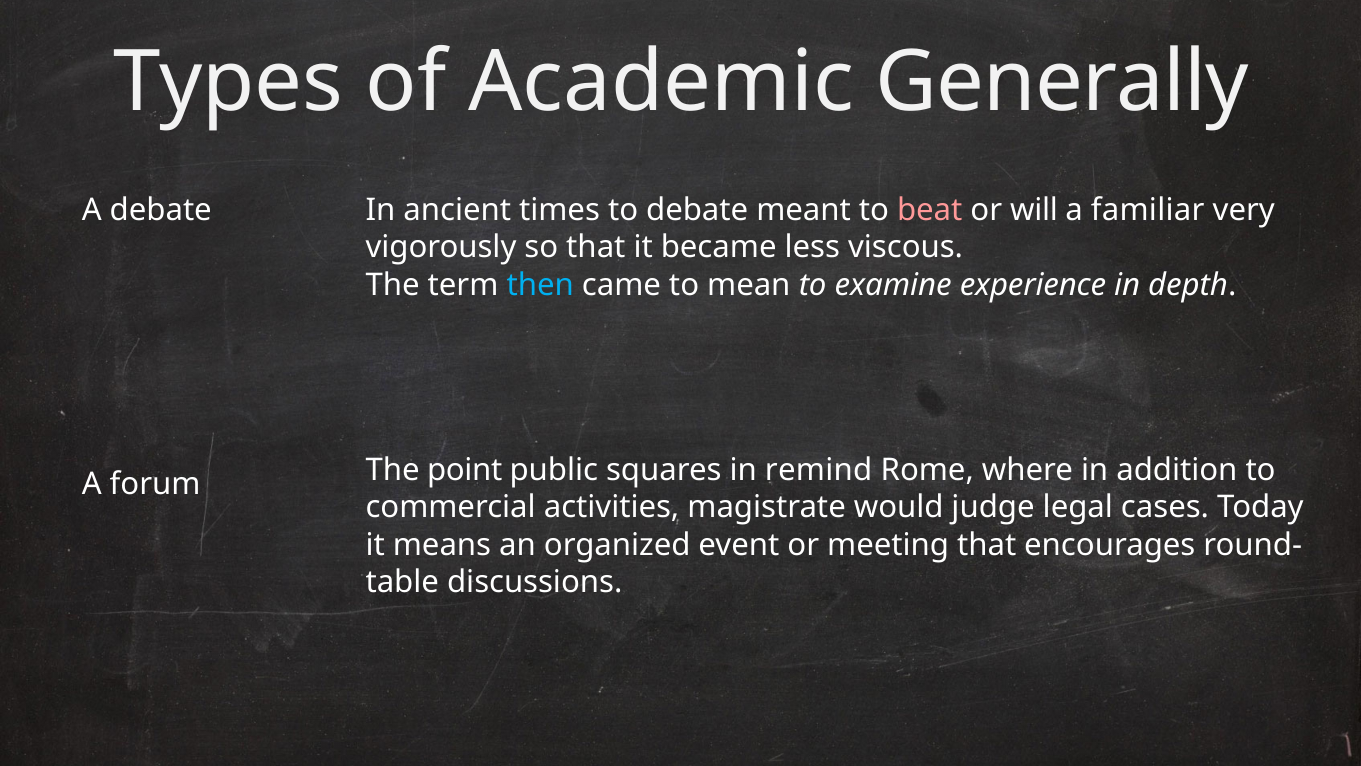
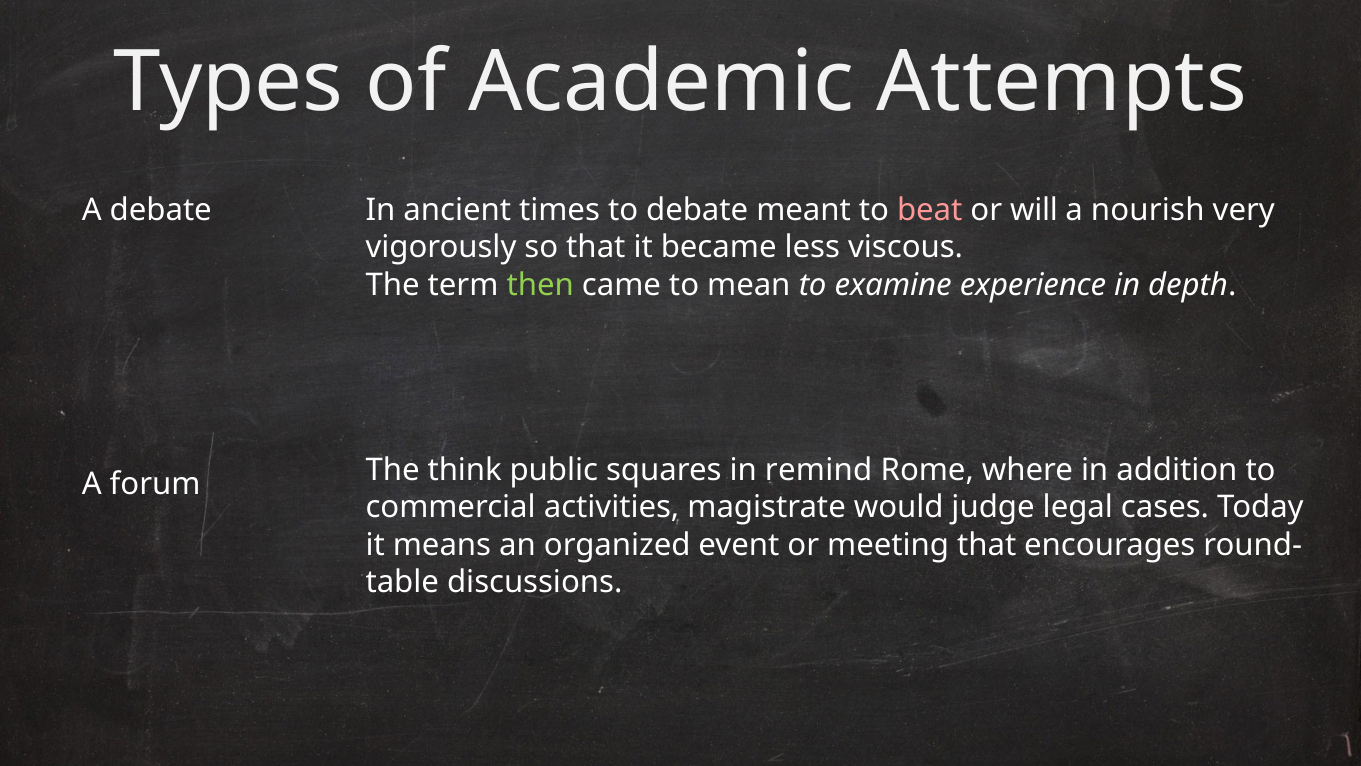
Generally: Generally -> Attempts (1061, 82)
familiar: familiar -> nourish (1148, 210)
then colour: light blue -> light green (540, 285)
point: point -> think (465, 470)
